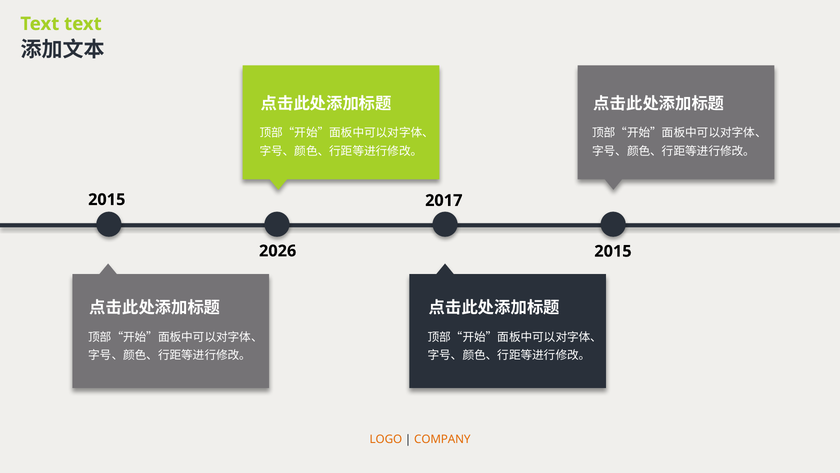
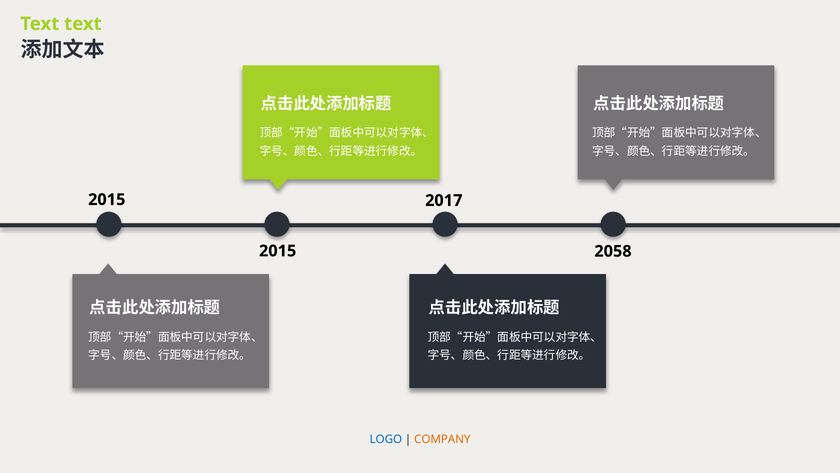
2026: 2026 -> 2015 (278, 251)
2015: 2015 -> 2058 (613, 251)
LOGO colour: orange -> blue (386, 439)
